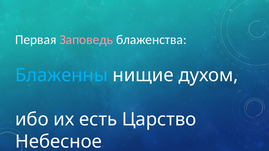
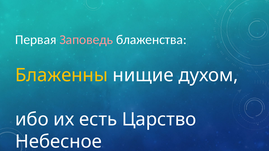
Блаженны colour: light blue -> yellow (62, 75)
